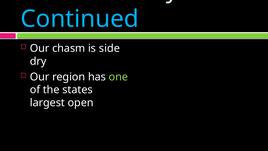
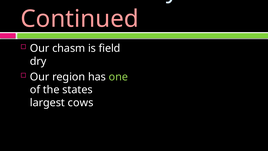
Continued colour: light blue -> pink (80, 19)
side: side -> field (110, 48)
open: open -> cows (81, 103)
